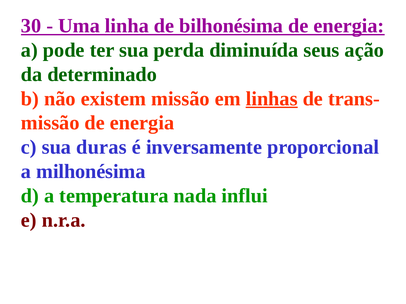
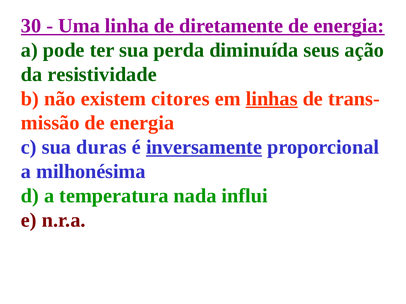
bilhonésima: bilhonésima -> diretamente (231, 26)
determinado: determinado -> resistividade (102, 74)
existem missão: missão -> citores (180, 99)
inversamente underline: none -> present (204, 148)
